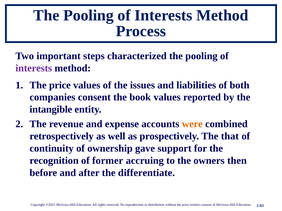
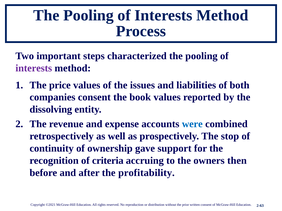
intangible: intangible -> dissolving (51, 110)
were colour: orange -> blue (192, 124)
that: that -> stop (230, 136)
former: former -> criteria (108, 161)
differentiate: differentiate -> profitability (146, 173)
